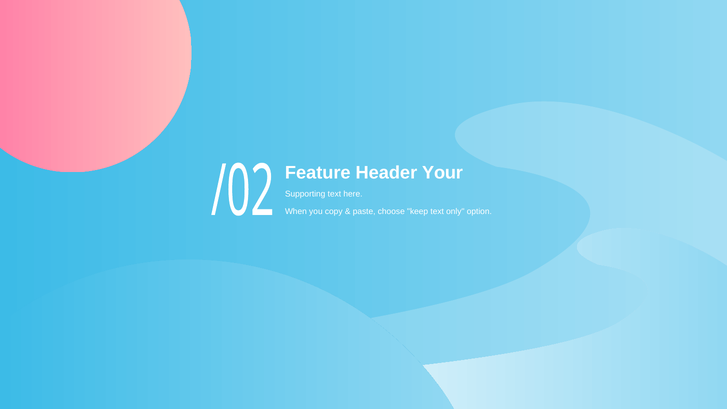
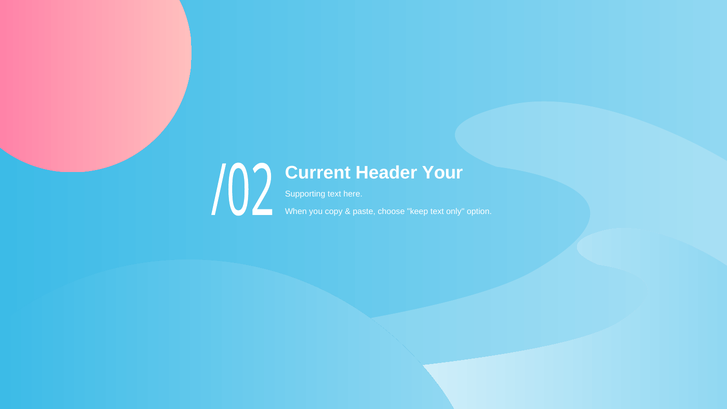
Feature: Feature -> Current (318, 173)
